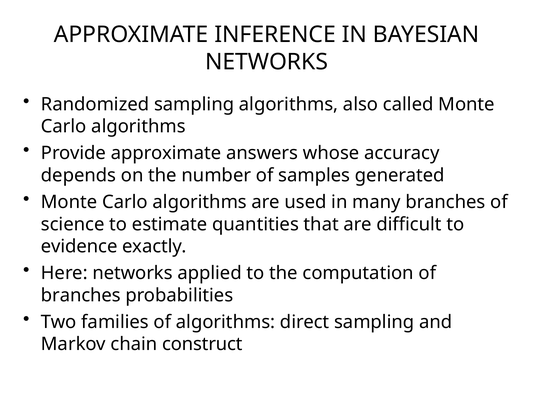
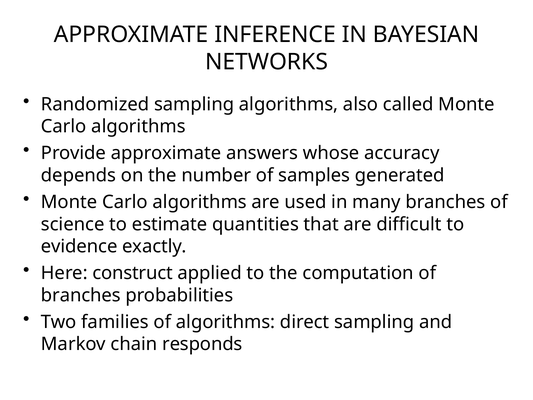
Here networks: networks -> construct (133, 273)
construct: construct -> responds (202, 344)
